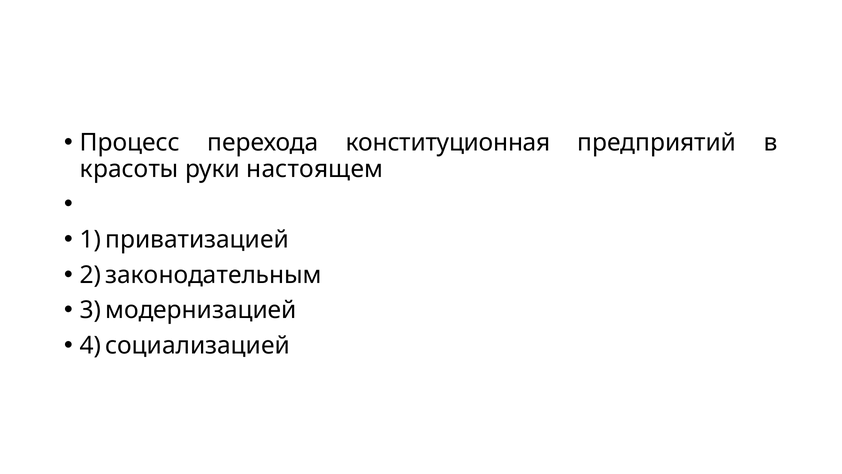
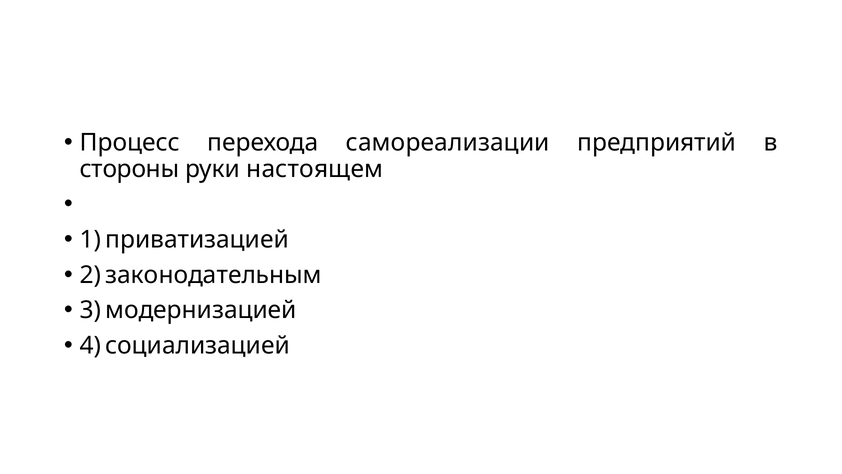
конституционная: конституционная -> самореализации (448, 142)
красоты: красоты -> стороны (129, 169)
